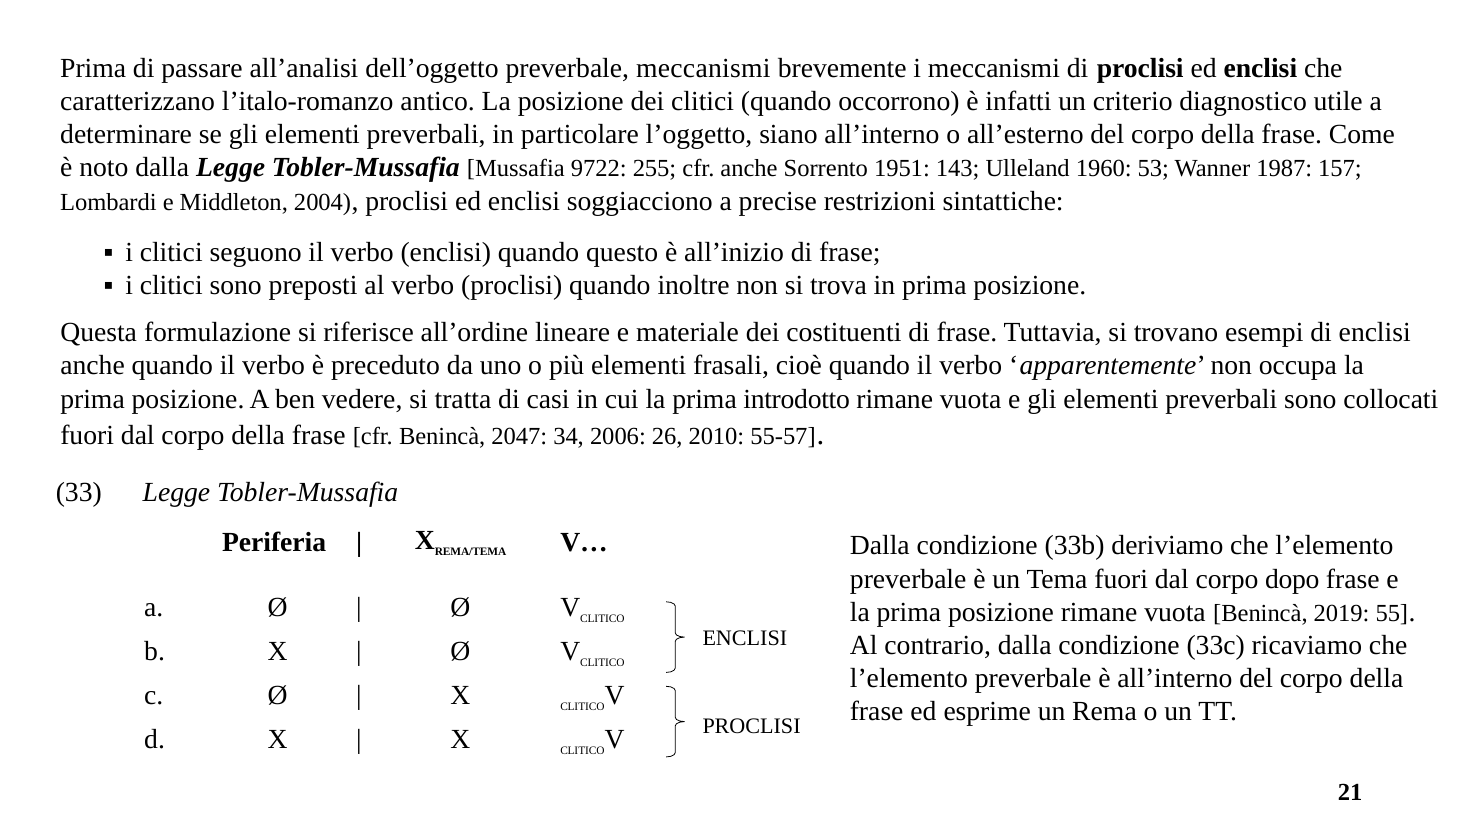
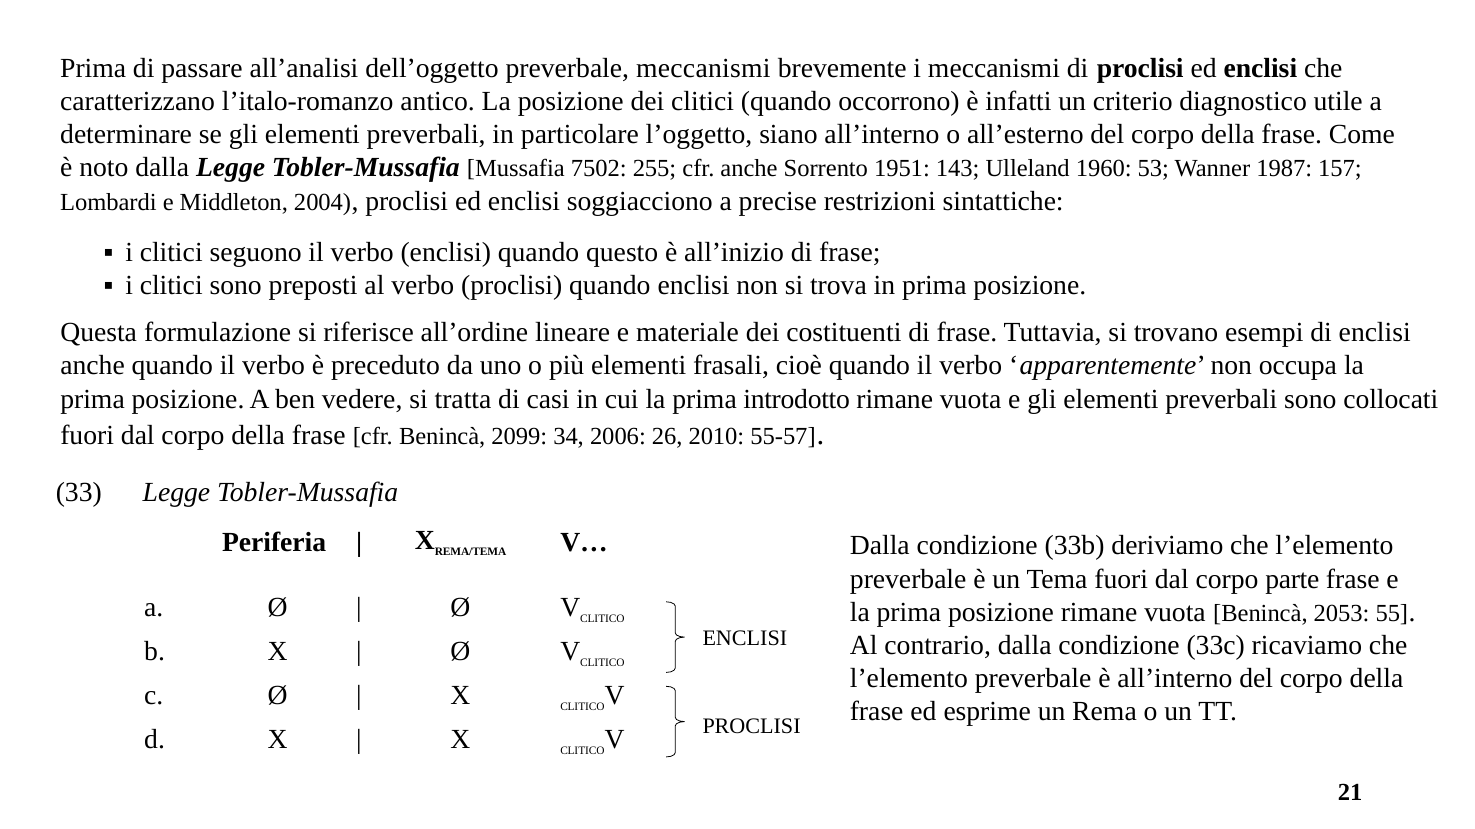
9722: 9722 -> 7502 (599, 169)
quando inoltre: inoltre -> enclisi (694, 286)
2047: 2047 -> 2099 (519, 437)
dopo: dopo -> parte (1292, 579)
2019: 2019 -> 2053 (1342, 614)
